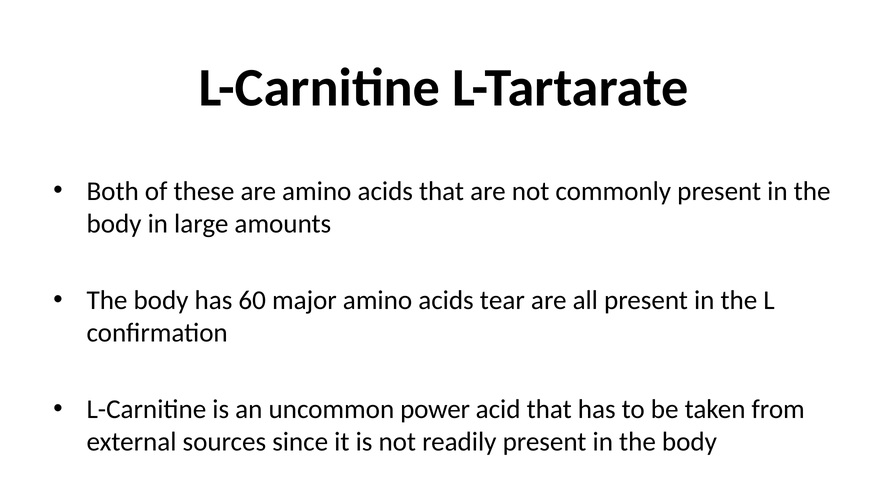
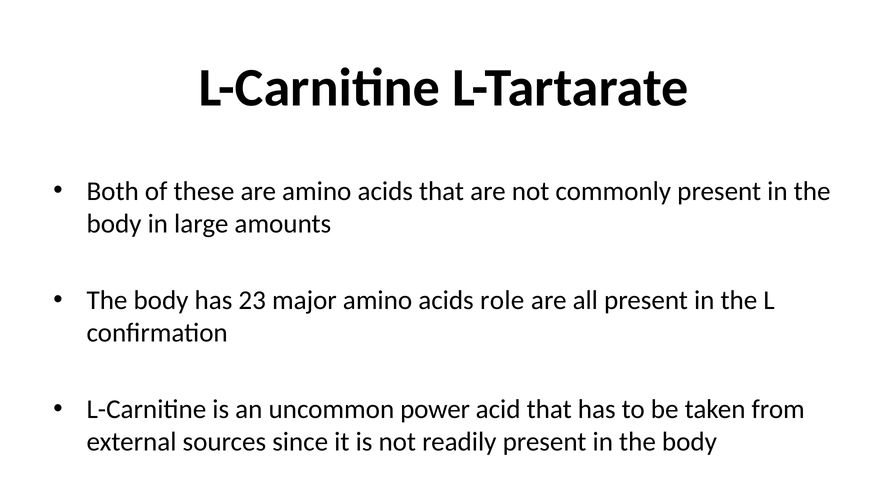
60: 60 -> 23 (252, 300)
tear: tear -> role (502, 300)
